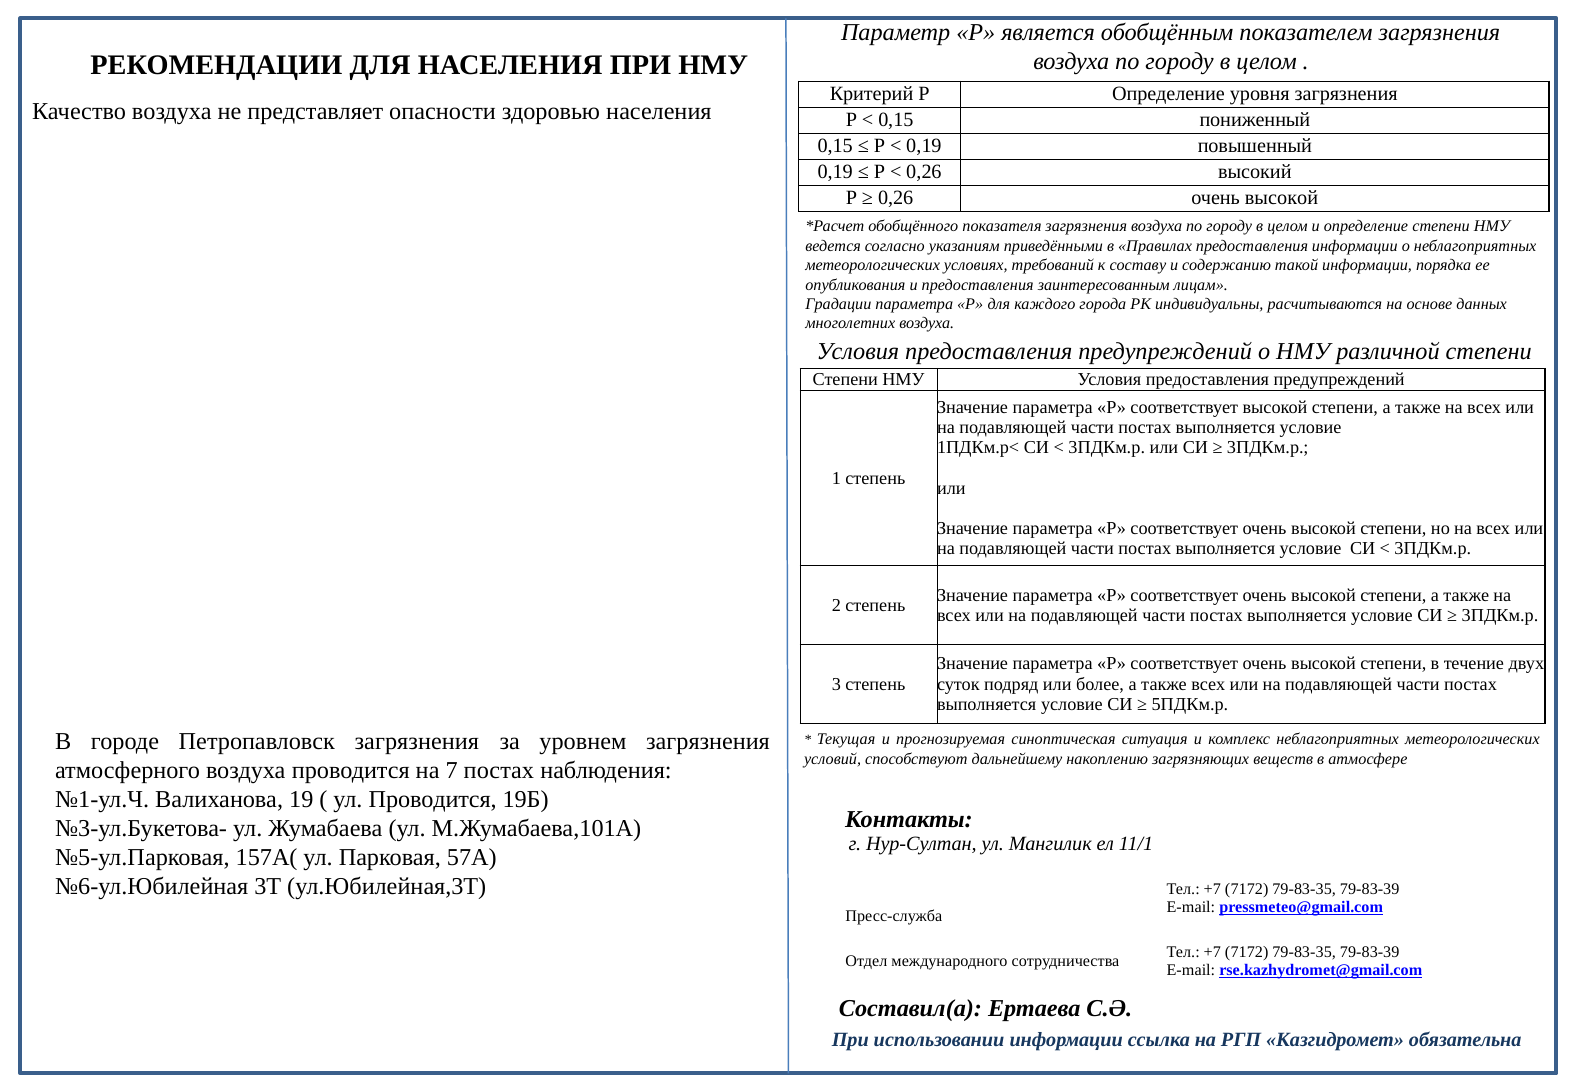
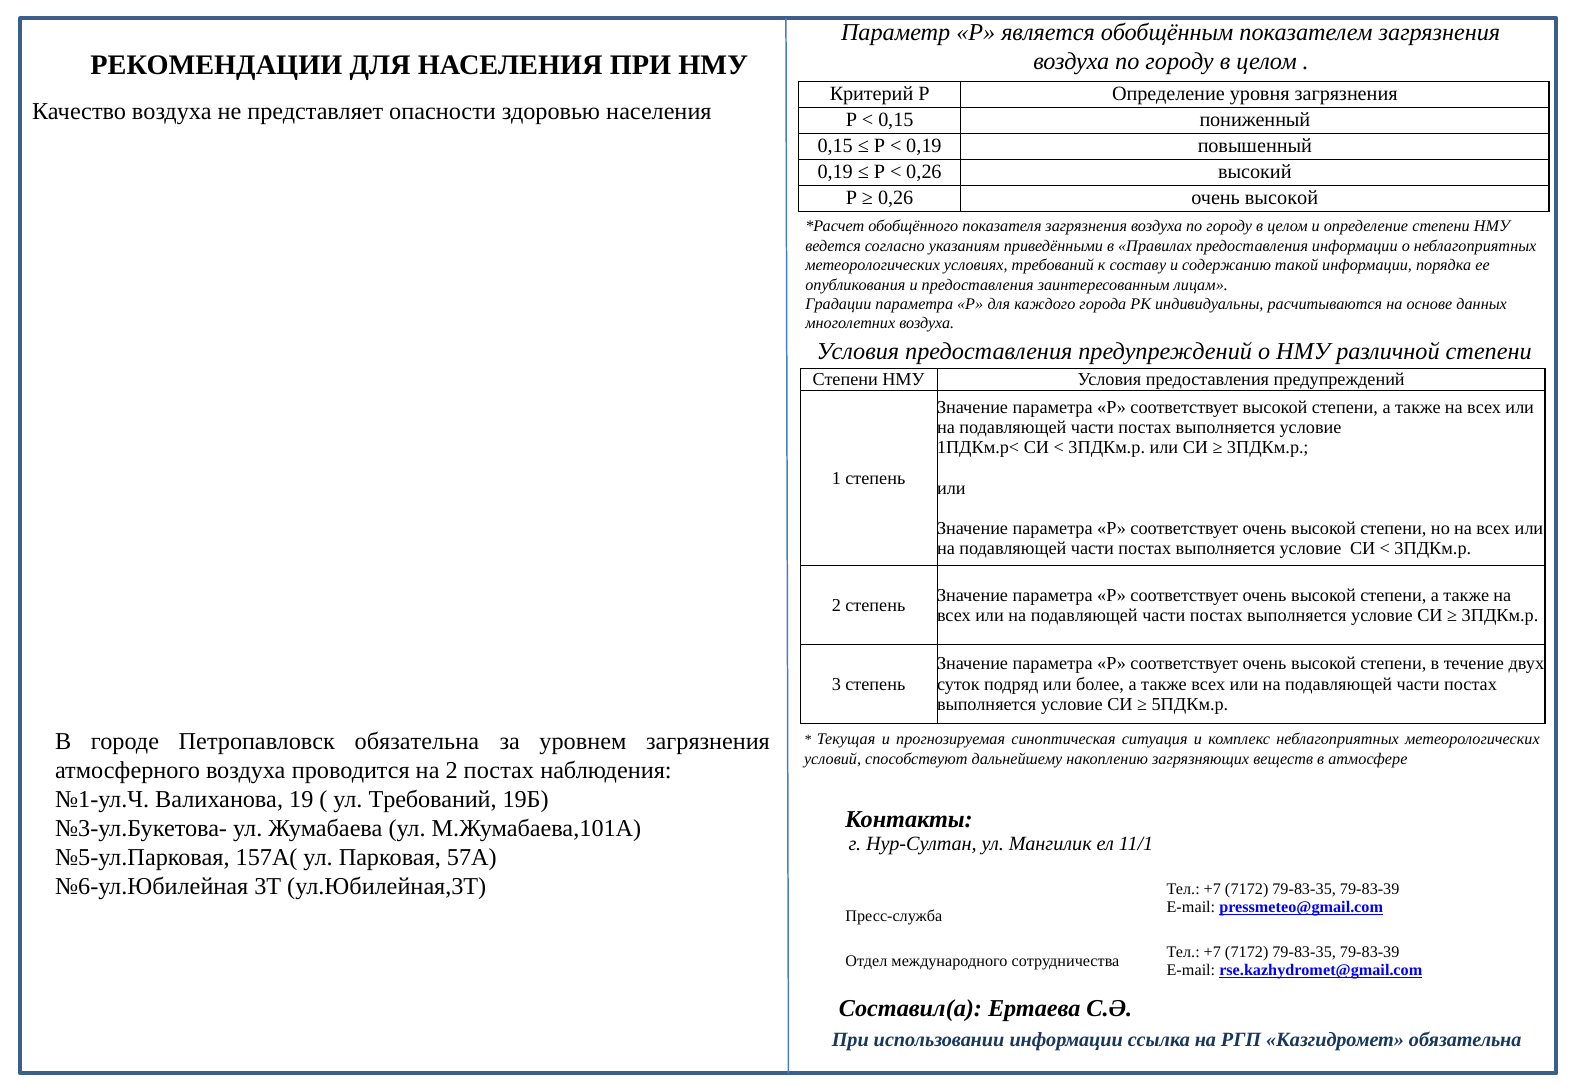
Петропавловск загрязнения: загрязнения -> обязательна (417, 741)
на 7: 7 -> 2 (452, 770)
ул Проводится: Проводится -> Требований (433, 799)
